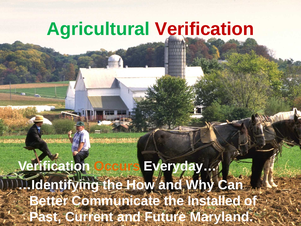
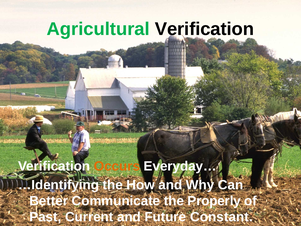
Verification colour: red -> black (204, 29)
Installed: Installed -> Properly (214, 201)
Maryland: Maryland -> Constant (221, 217)
